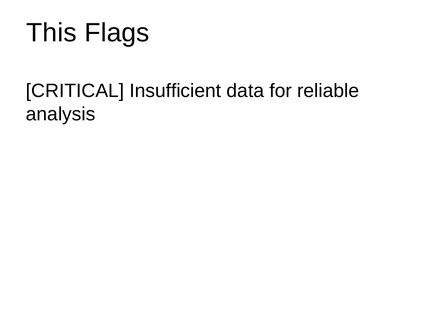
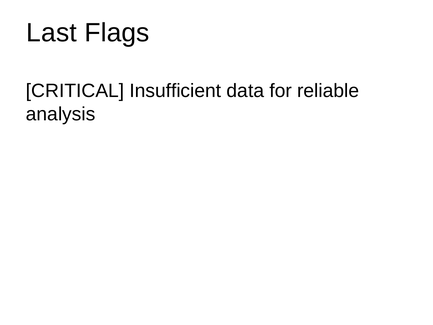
This: This -> Last (51, 33)
